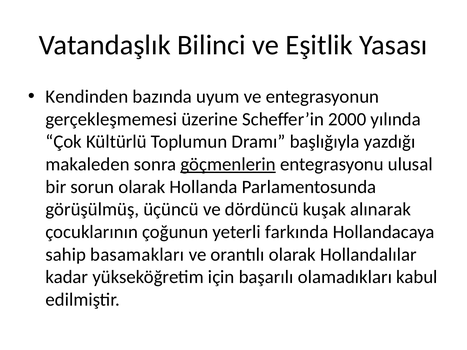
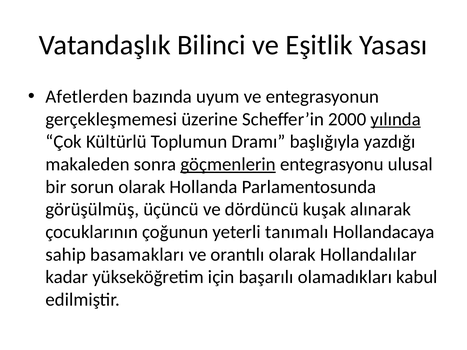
Kendinden: Kendinden -> Afetlerden (87, 97)
yılında underline: none -> present (396, 119)
farkında: farkında -> tanımalı (297, 232)
